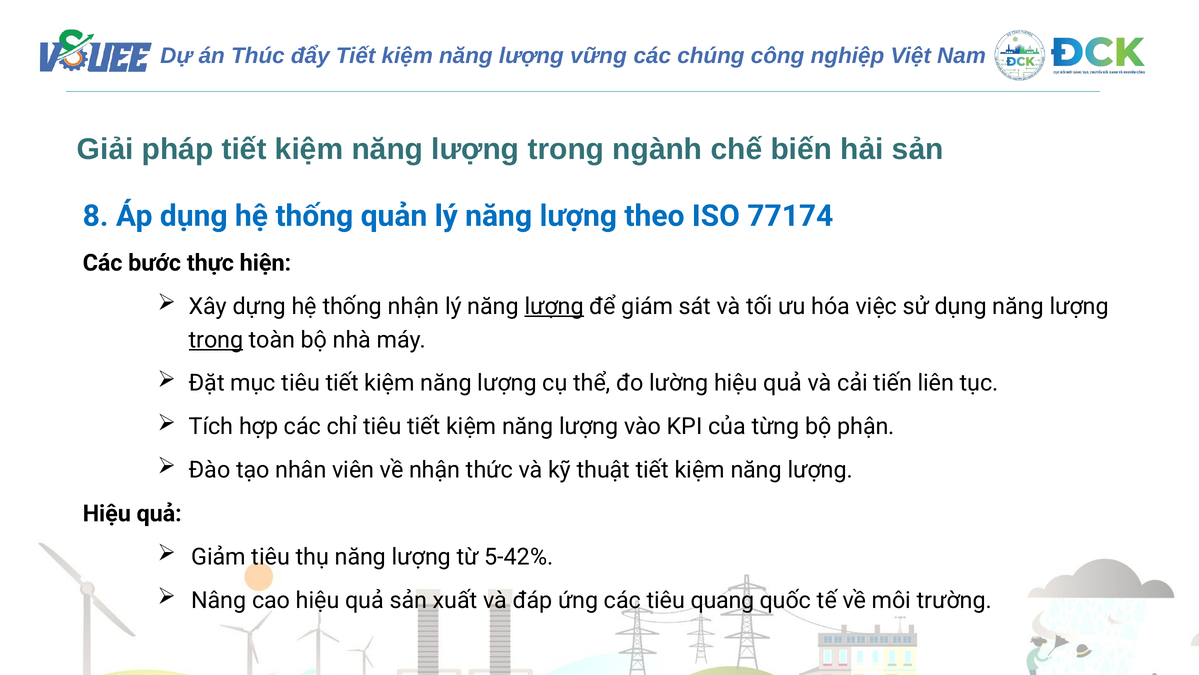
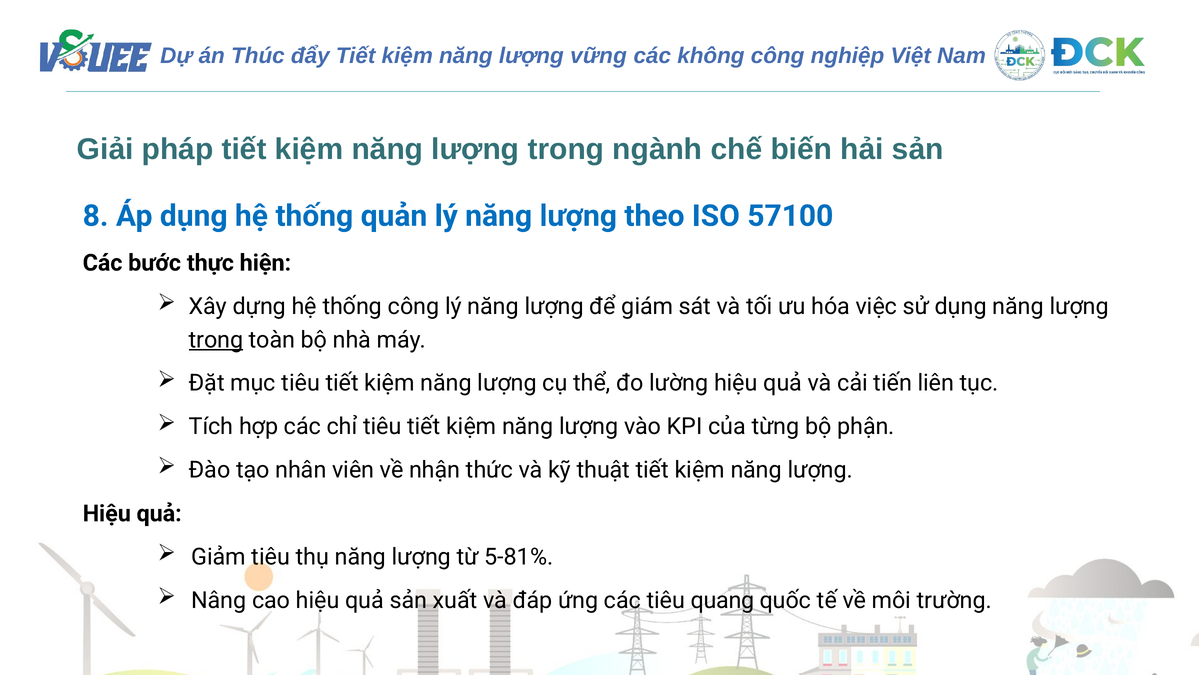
chúng: chúng -> không (711, 56)
77174: 77174 -> 57100 (790, 216)
thống nhận: nhận -> công (414, 306)
lượng underline: present -> none (554, 306)
5-42%: 5-42% -> 5-81% (519, 557)
